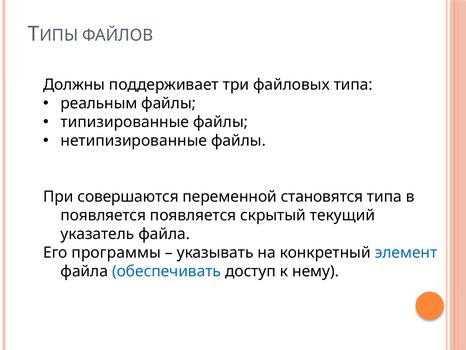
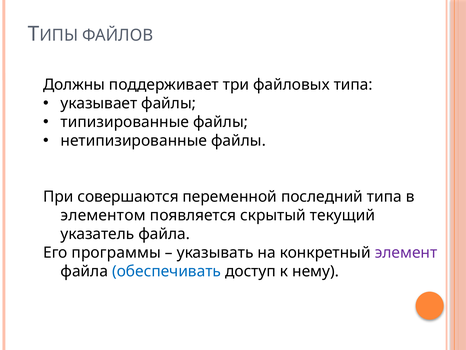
реальным: реальным -> указывает (99, 103)
становятся: становятся -> последний (322, 197)
появляется: появляется -> элементом (103, 215)
элемент colour: blue -> purple (406, 252)
